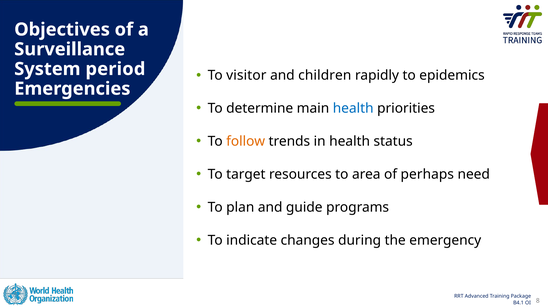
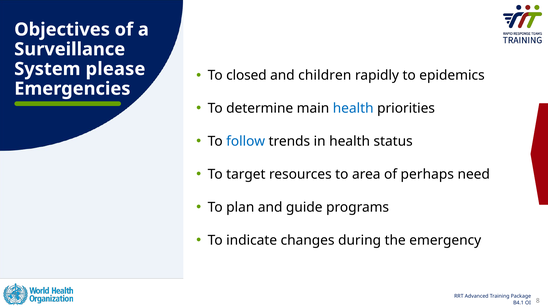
period: period -> please (115, 69)
visitor: visitor -> closed (246, 75)
follow colour: orange -> blue (246, 141)
